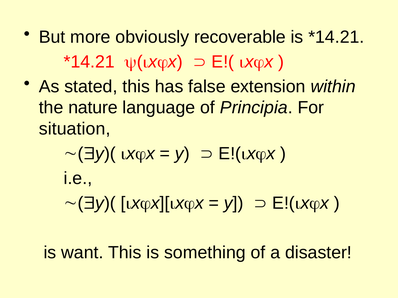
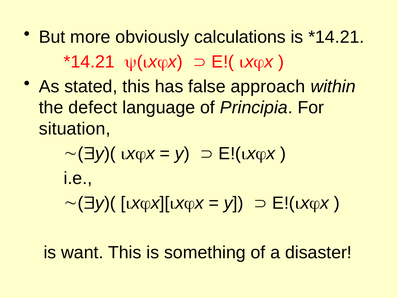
recoverable: recoverable -> calculations (240, 37)
extension: extension -> approach (268, 87)
nature: nature -> defect (93, 108)
